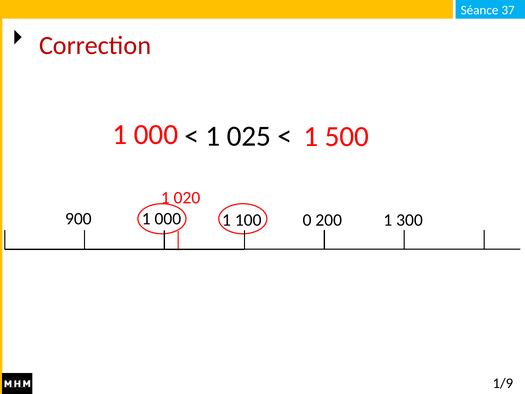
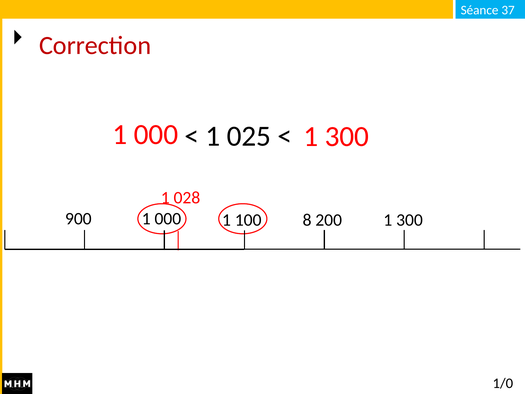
500: 500 -> 300 (347, 136)
020: 020 -> 028 (187, 198)
0: 0 -> 8 (307, 220)
1/9: 1/9 -> 1/0 (503, 383)
